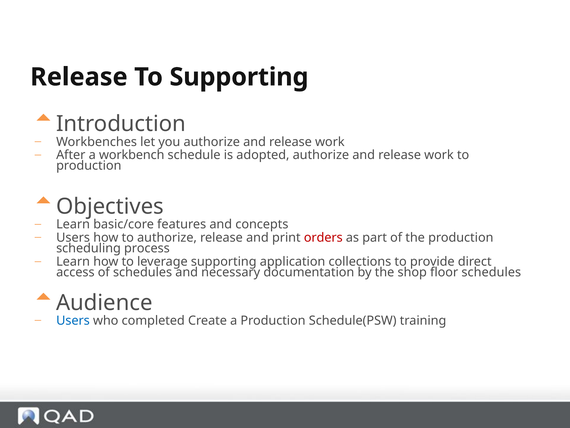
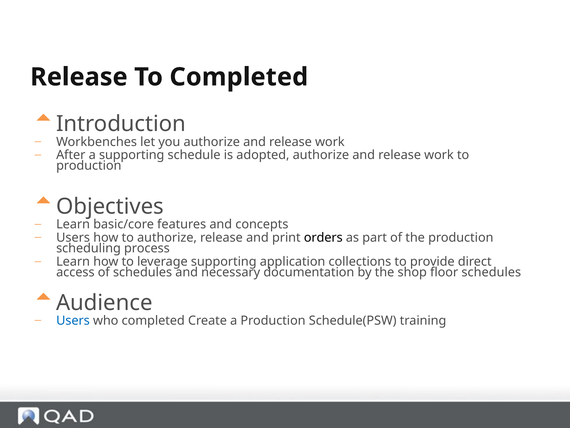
To Supporting: Supporting -> Completed (239, 77)
a workbench: workbench -> supporting (132, 155)
orders colour: red -> black (323, 237)
